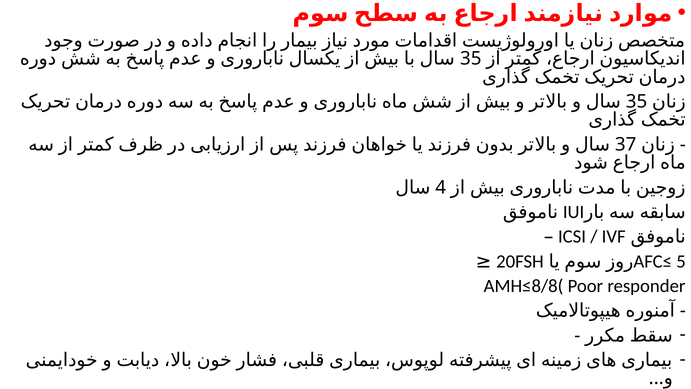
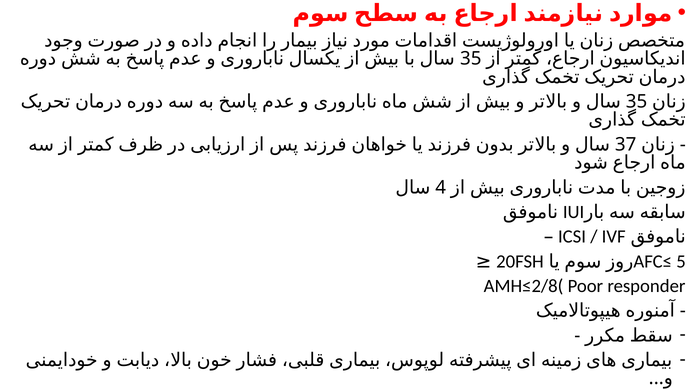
AMH≤8/8(: AMH≤8/8( -> AMH≤2/8( (524, 286)
